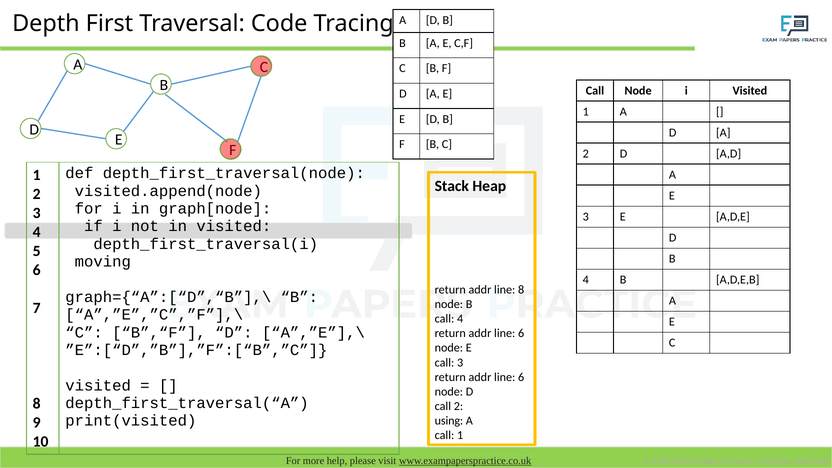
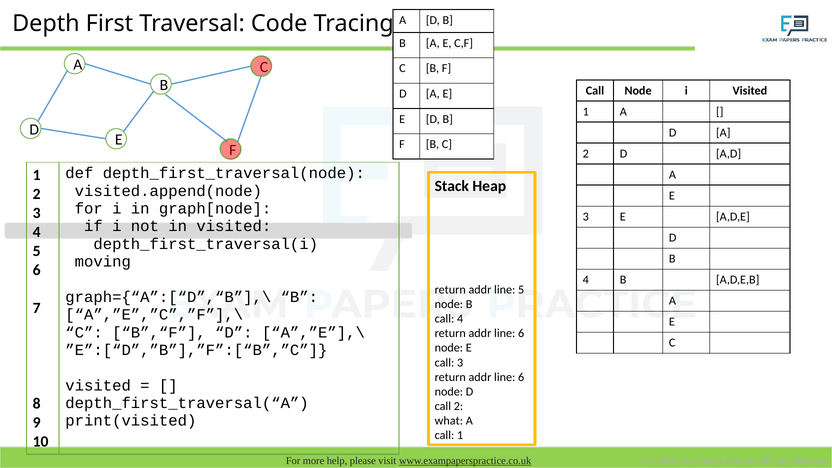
line 8: 8 -> 5 (521, 290)
using: using -> what (449, 421)
